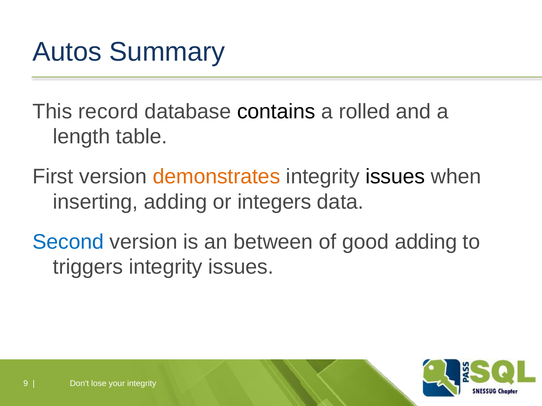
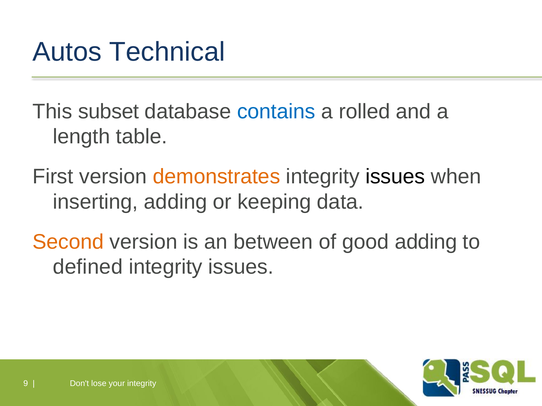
Summary: Summary -> Technical (167, 52)
record: record -> subset (109, 112)
contains colour: black -> blue (276, 112)
integers: integers -> keeping (274, 202)
Second colour: blue -> orange (68, 242)
triggers: triggers -> defined (88, 267)
